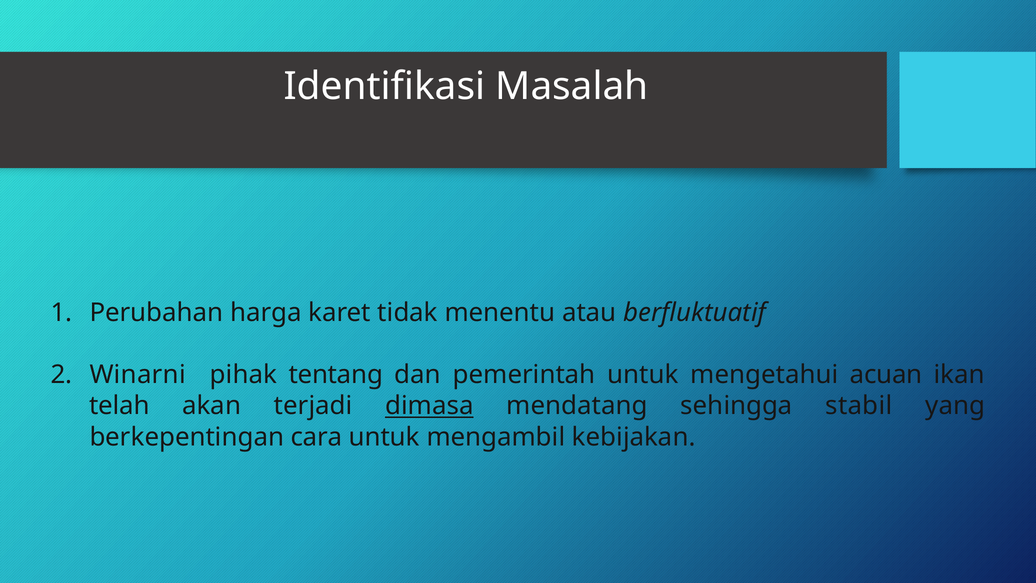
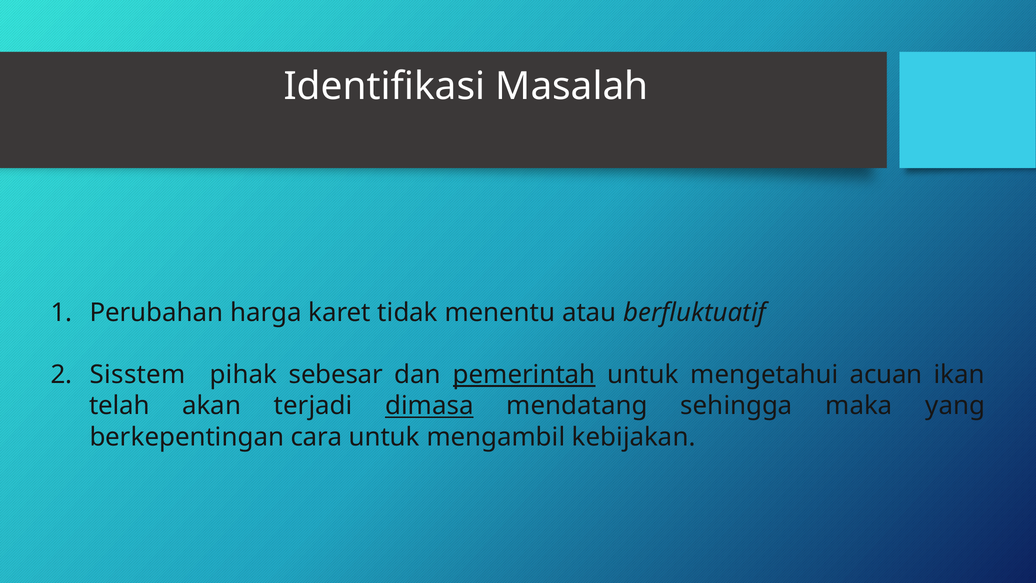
Winarni: Winarni -> Sisstem (138, 375)
tentang: tentang -> sebesar (336, 375)
pemerintah underline: none -> present (524, 375)
stabil: stabil -> maka (859, 406)
